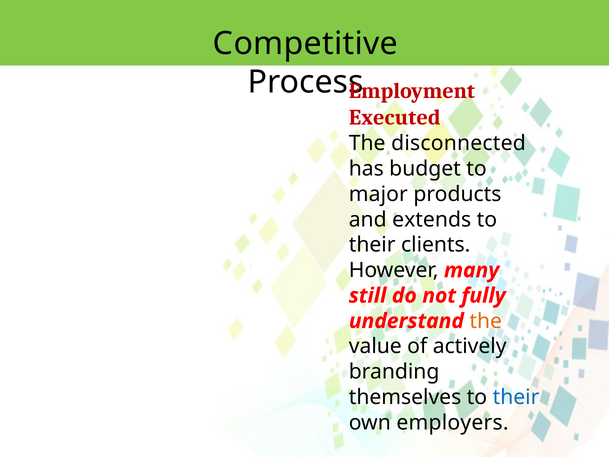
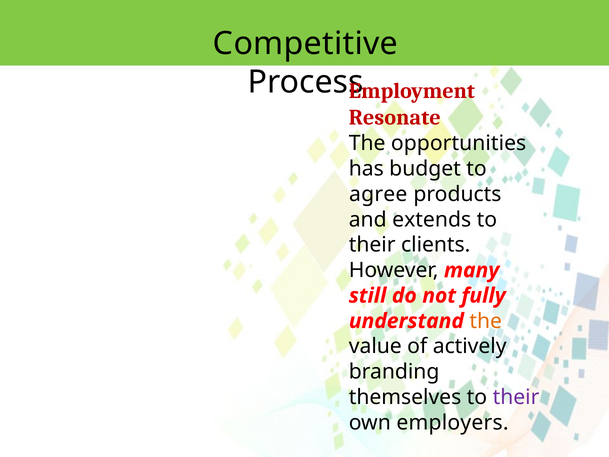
Executed: Executed -> Resonate (395, 118)
disconnected: disconnected -> opportunities (459, 143)
major: major -> agree (378, 194)
their colour: blue -> purple (516, 397)
